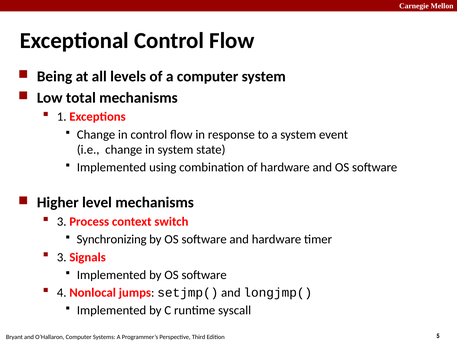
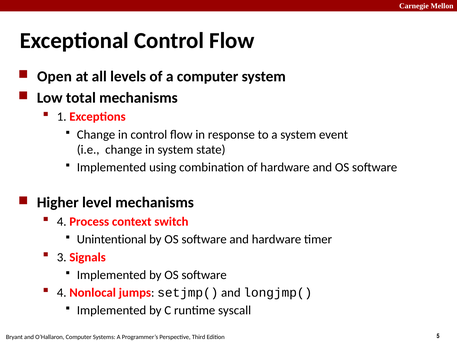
Being: Being -> Open (54, 77)
3: 3 -> 4 (62, 222)
Synchronizing: Synchronizing -> Unintentional (112, 240)
